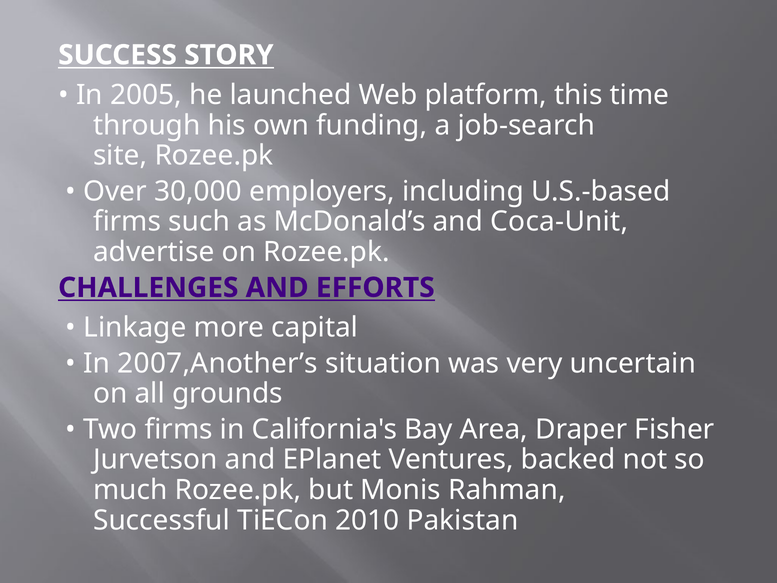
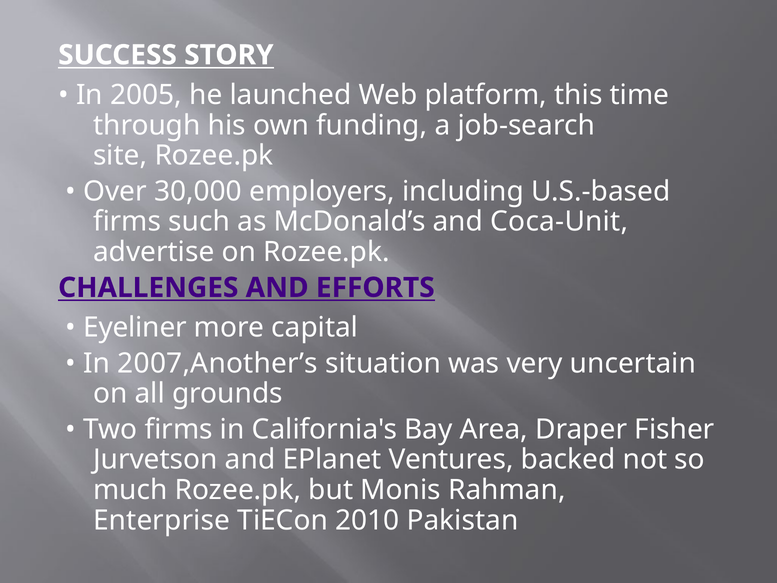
Linkage: Linkage -> Eyeliner (135, 327)
Successful: Successful -> Enterprise (162, 520)
